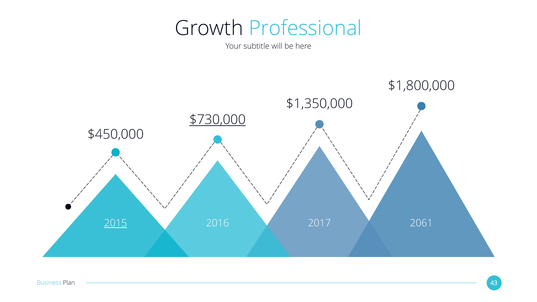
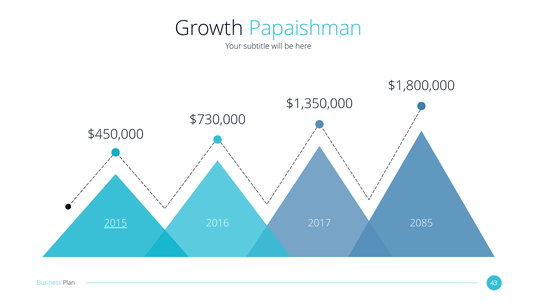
Professional: Professional -> Papaishman (305, 28)
$730,000 underline: present -> none (217, 120)
2061: 2061 -> 2085 (421, 223)
